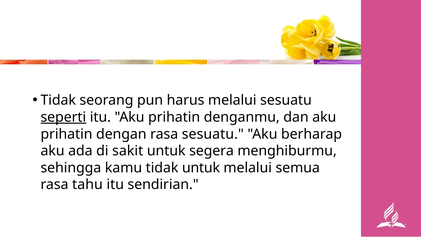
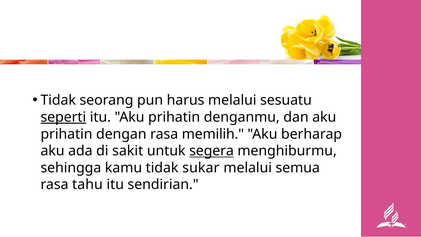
rasa sesuatu: sesuatu -> memilih (213, 134)
segera underline: none -> present (212, 151)
tidak untuk: untuk -> sukar (201, 168)
